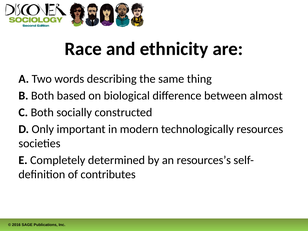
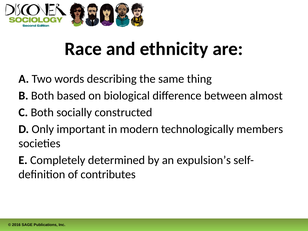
resources: resources -> members (260, 129)
resources’s: resources’s -> expulsion’s (204, 160)
